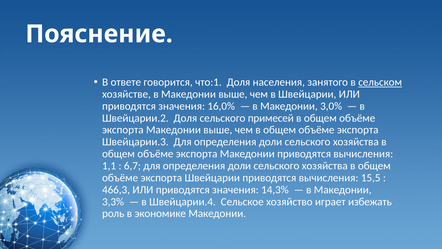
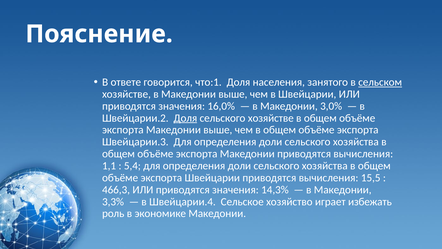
Доля underline: none -> present (185, 118)
сельского примесей: примесей -> хозяйстве (271, 118)
6,7: 6,7 -> 5,4 (132, 166)
